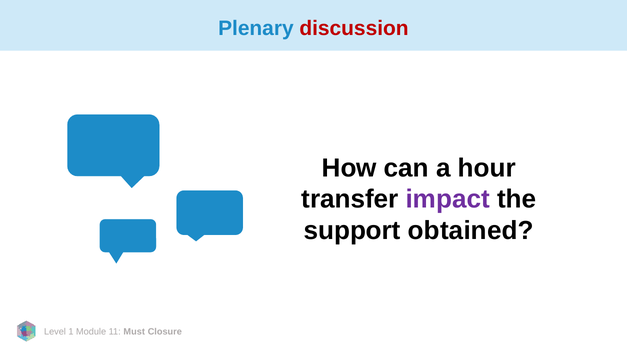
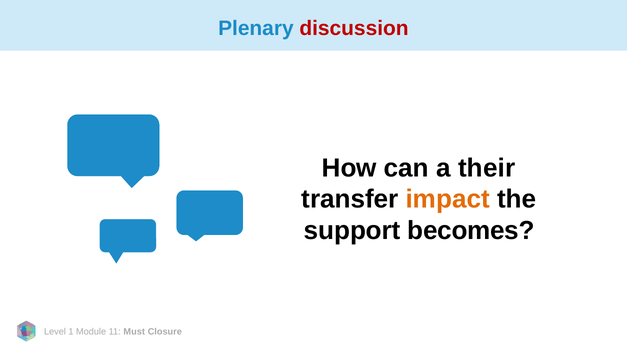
hour: hour -> their (487, 168)
impact colour: purple -> orange (448, 199)
obtained: obtained -> becomes (471, 230)
